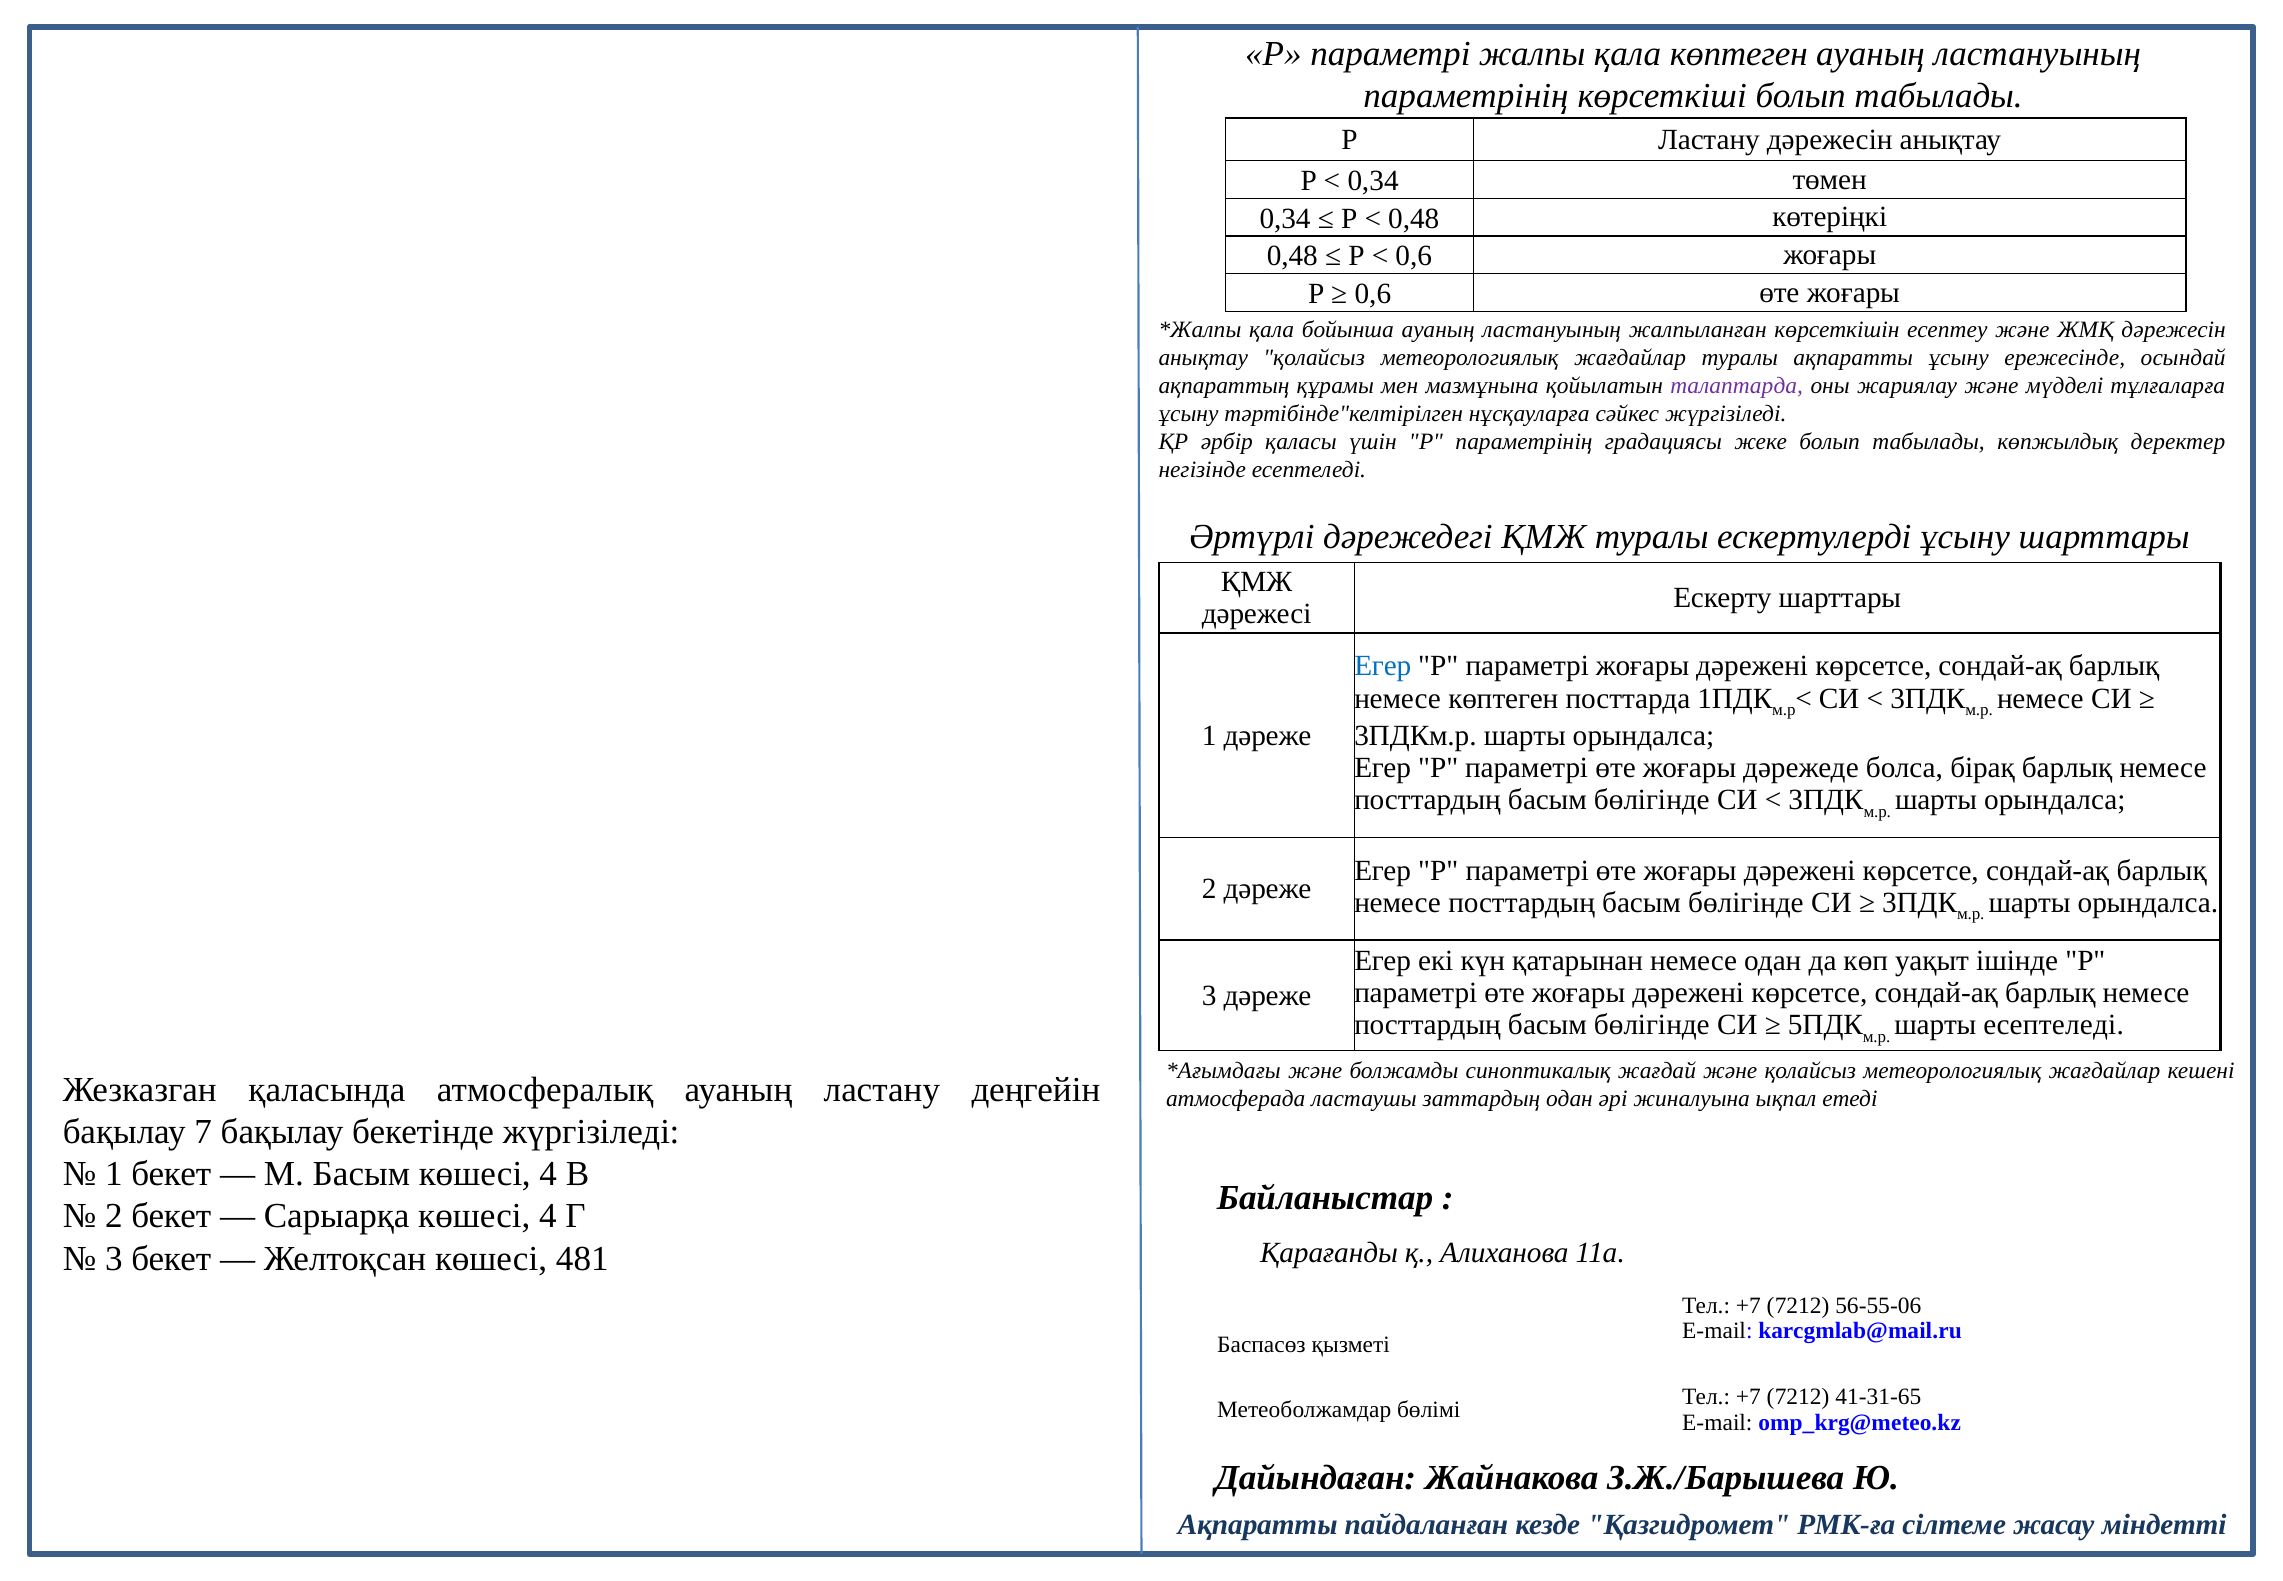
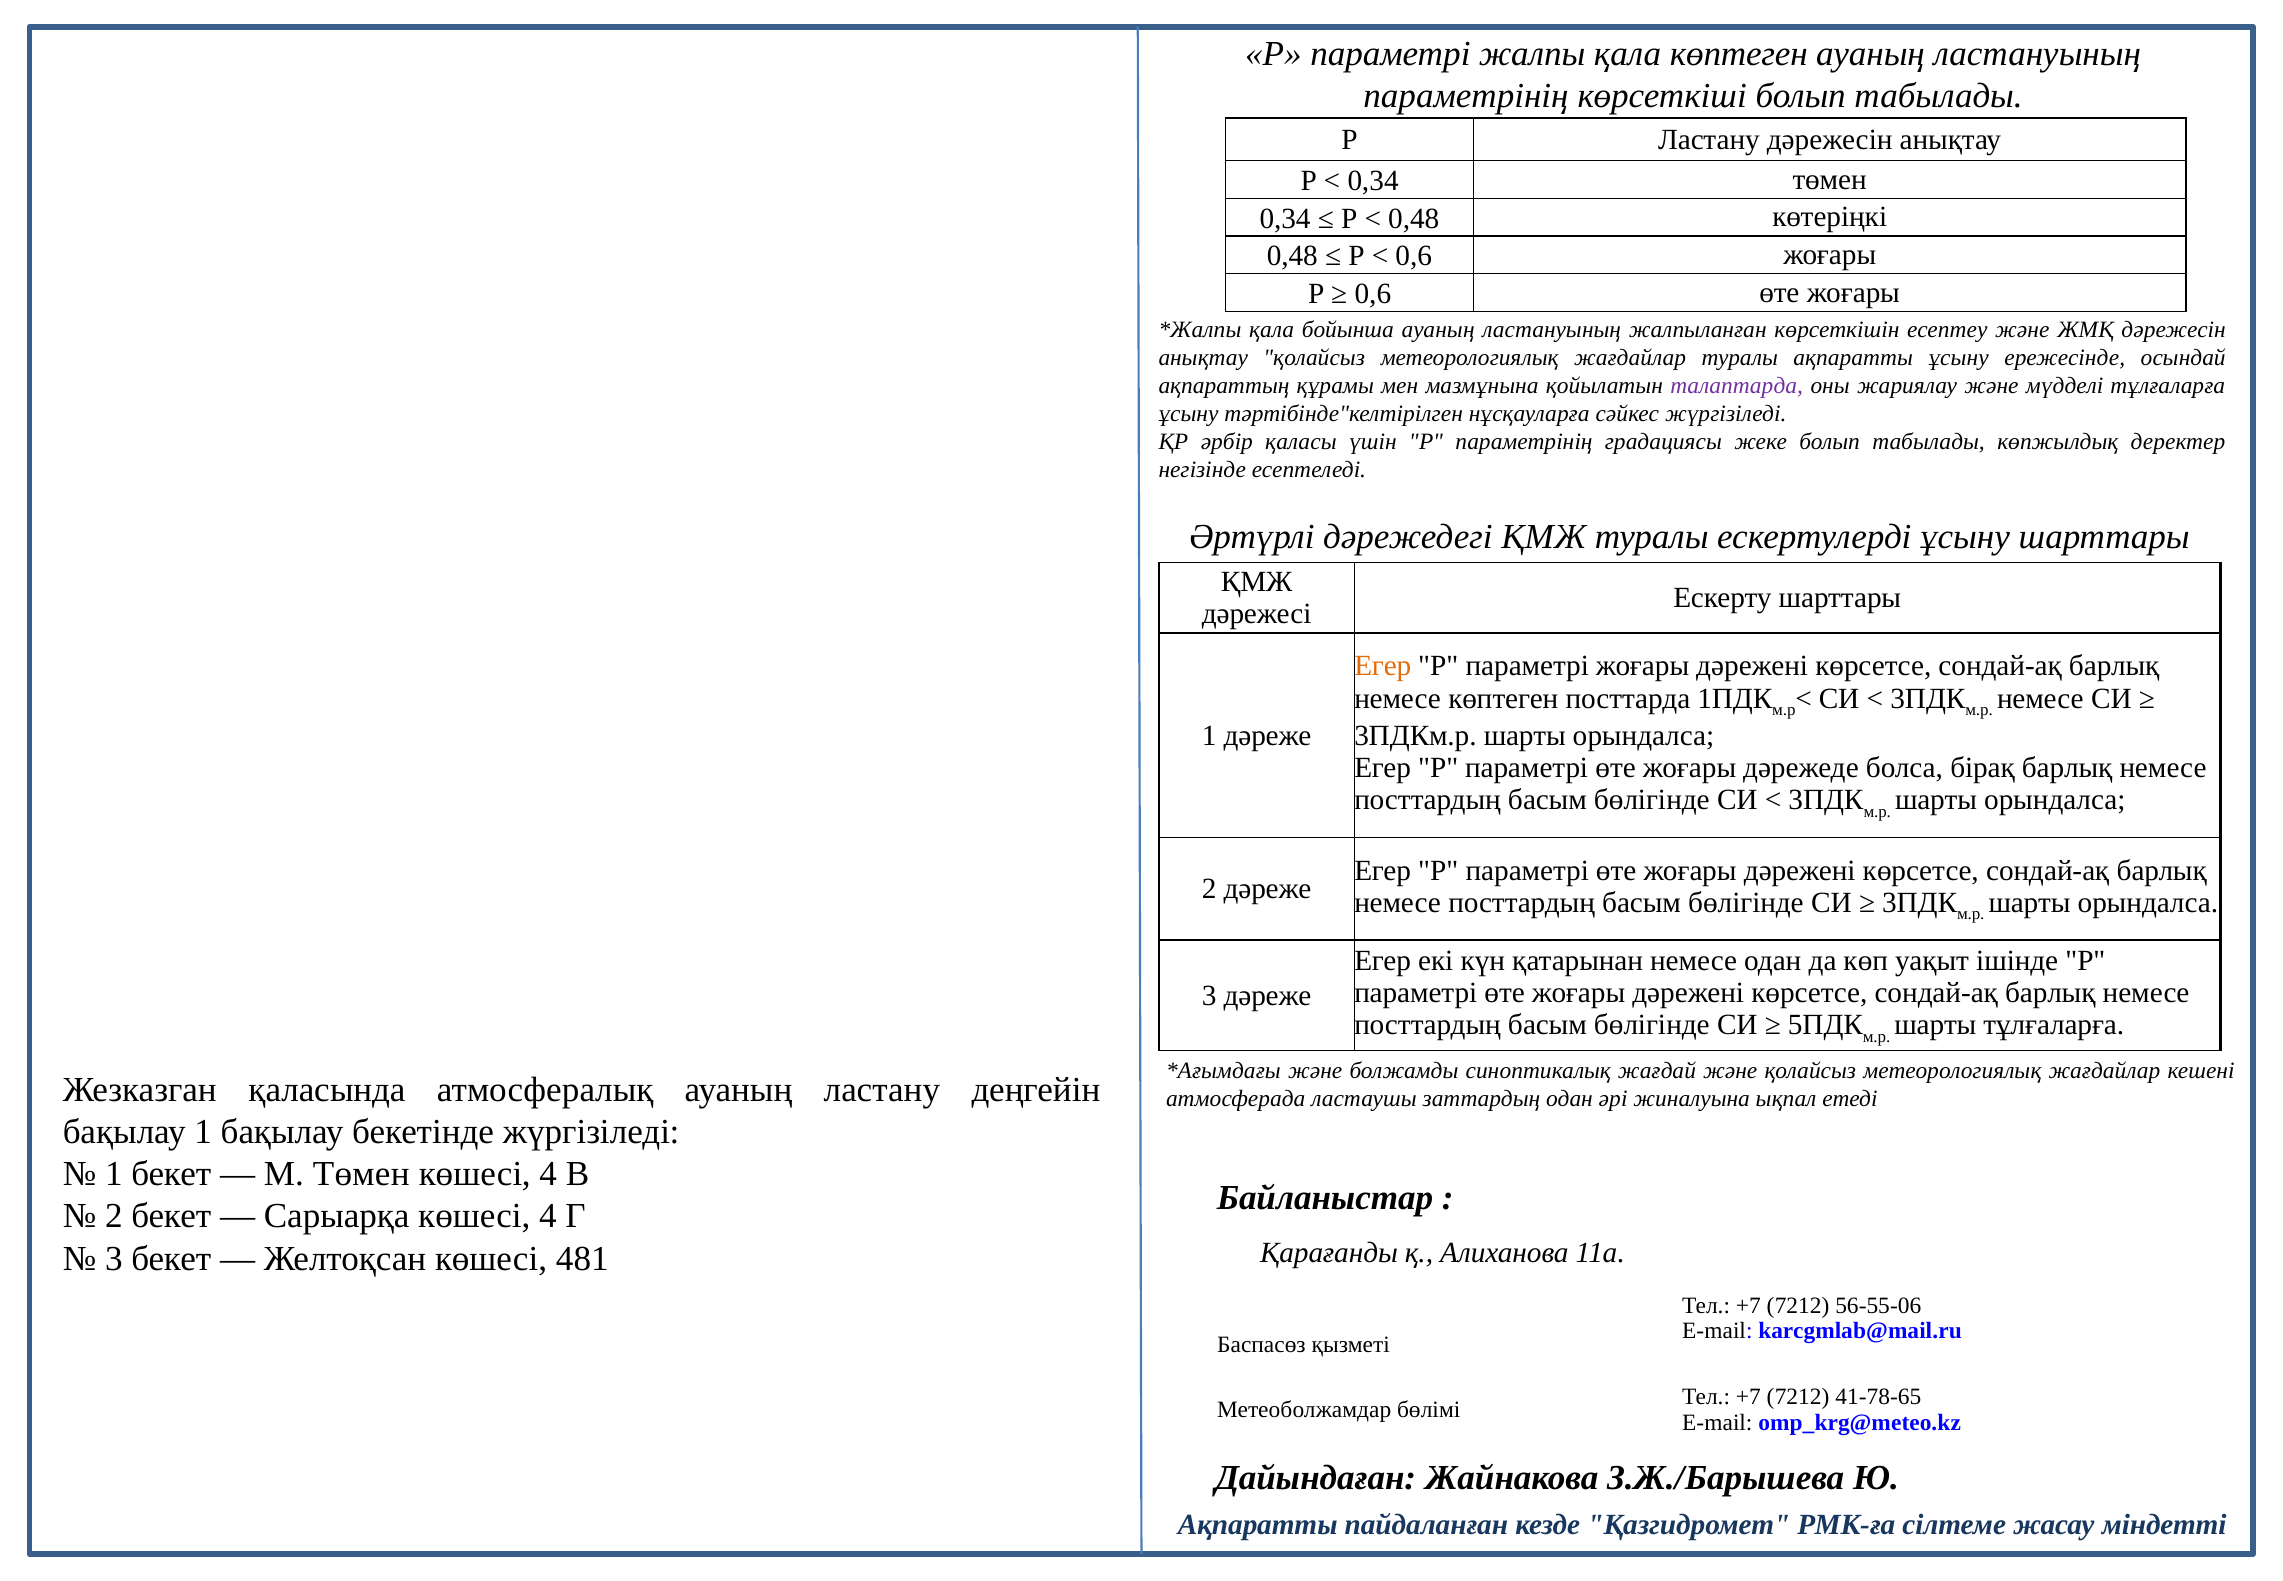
Егер colour: blue -> orange (1383, 666)
шарты есептеледі: есептеледі -> тұлғаларға (2054, 1025)
бақылау 7: 7 -> 1 (203, 1132)
М Басым: Басым -> Төмен (361, 1174)
41-31-65: 41-31-65 -> 41-78-65 (1878, 1396)
